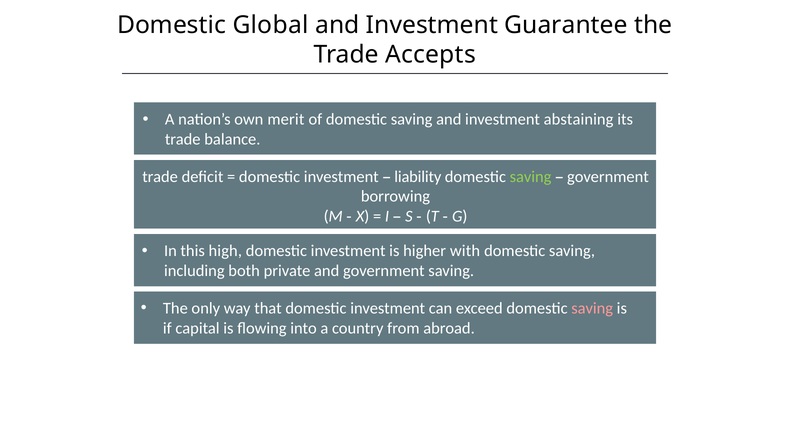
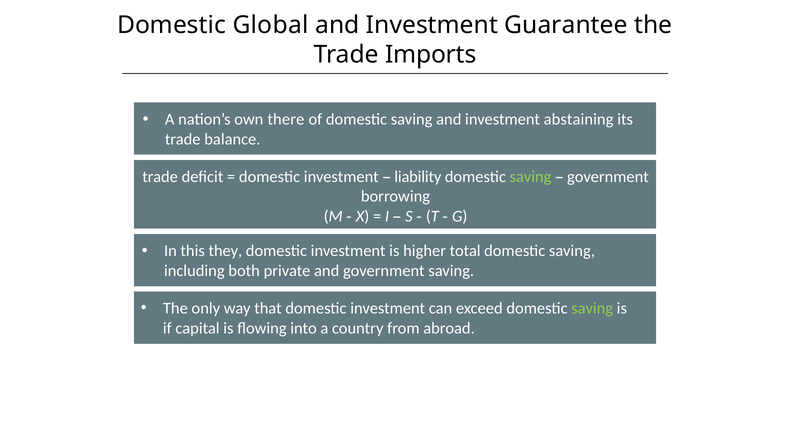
Accepts: Accepts -> Imports (431, 55)
merit: merit -> there (286, 120)
high: high -> they (225, 251)
with: with -> total (465, 251)
saving colour: pink -> light green (592, 309)
